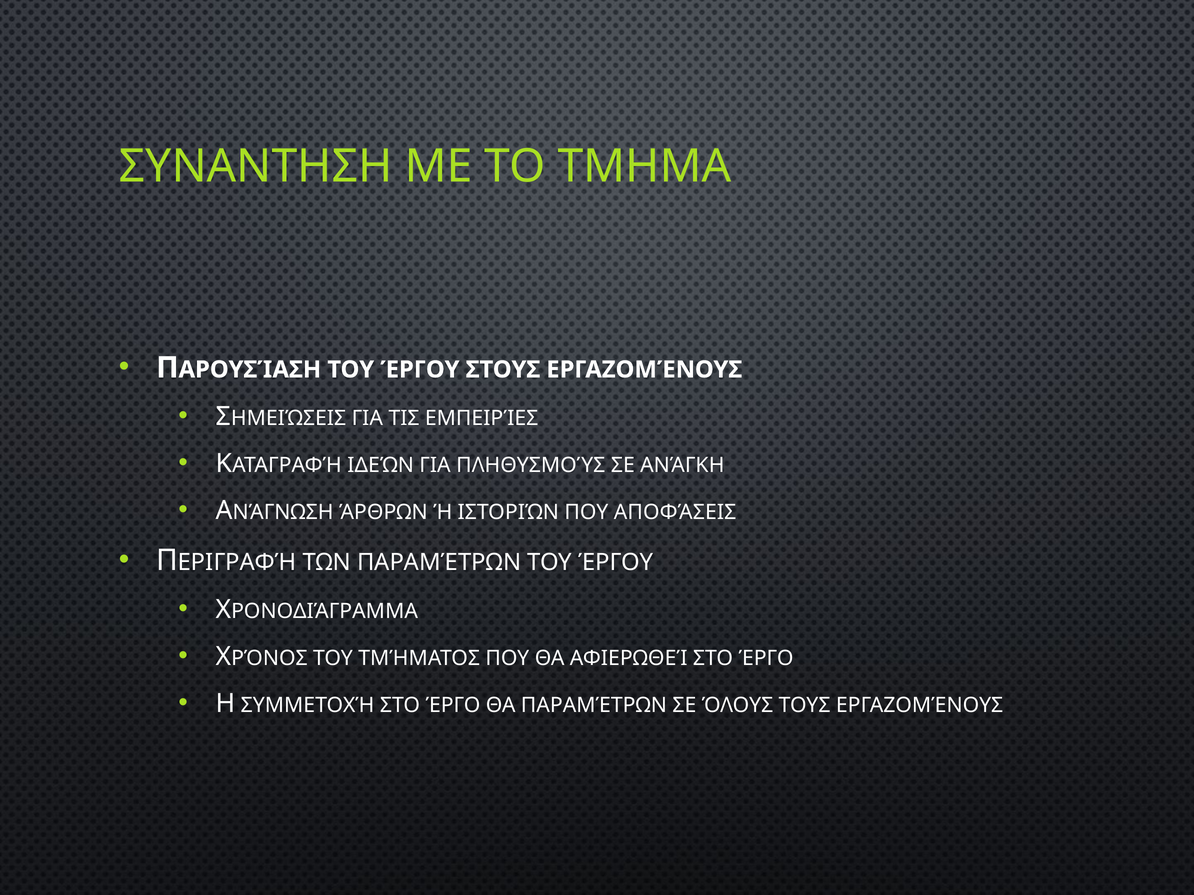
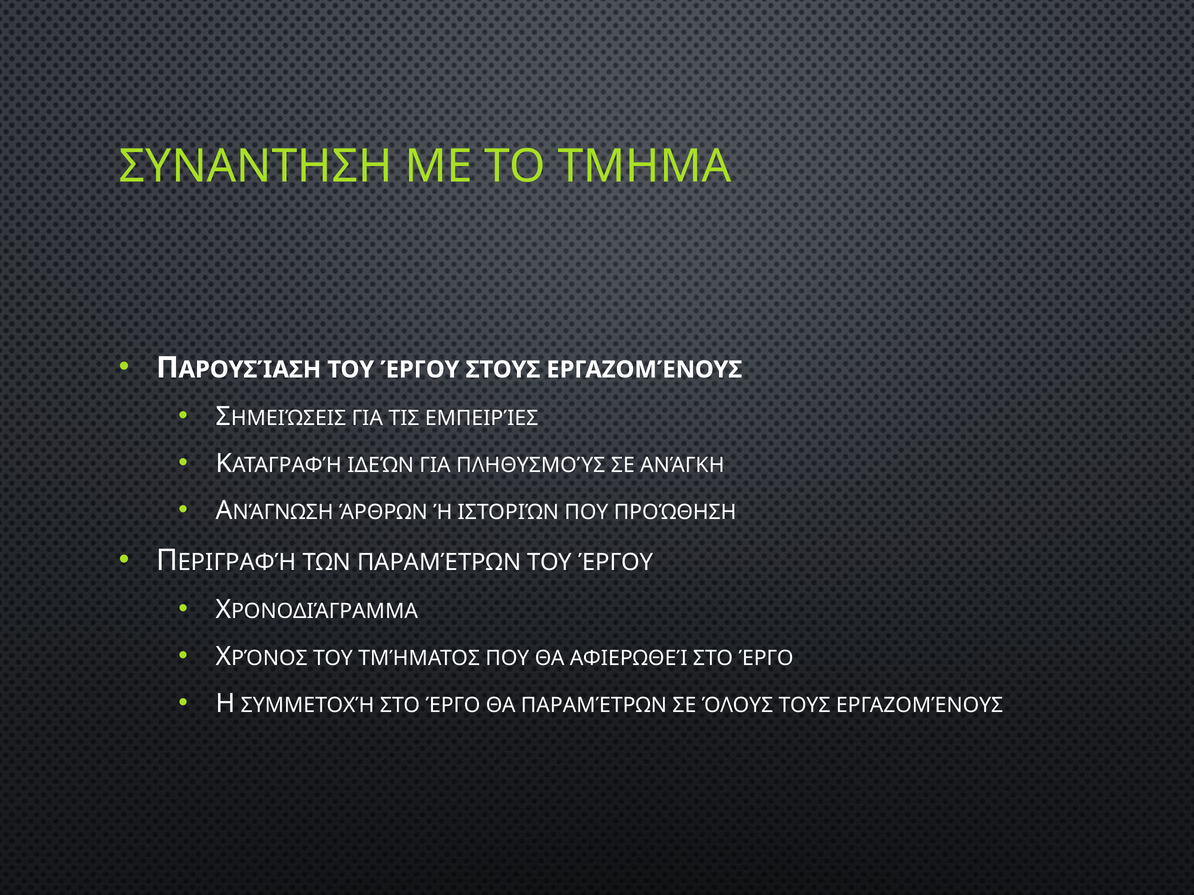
ΑΠΟΦΆΣΕΙΣ: ΑΠΟΦΆΣΕΙΣ -> ΠΡΟΏΘΗΣΗ (675, 513)
